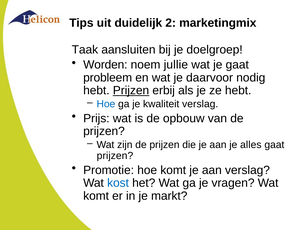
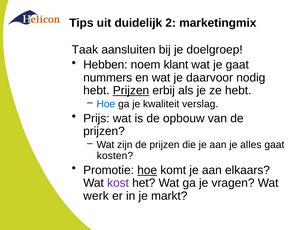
Worden: Worden -> Hebben (105, 65)
jullie: jullie -> klant (176, 65)
probleem: probleem -> nummers (108, 77)
prijzen: prijzen -> kosten (115, 156)
hoe underline: none -> present (147, 170)
aan verslag: verslag -> elkaars (247, 170)
kost colour: blue -> purple (118, 183)
komt: komt -> werk (96, 196)
